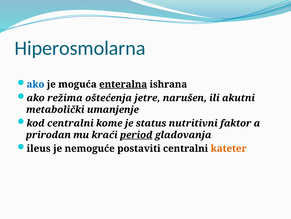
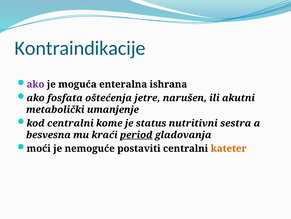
Hiperosmolarna: Hiperosmolarna -> Kontraindikacije (80, 48)
ako colour: blue -> purple (36, 84)
enteralna underline: present -> none (123, 84)
režima: režima -> fosfata (65, 98)
faktor: faktor -> sestra (236, 123)
prirodan: prirodan -> besvesna (48, 134)
ileus: ileus -> moći (39, 148)
